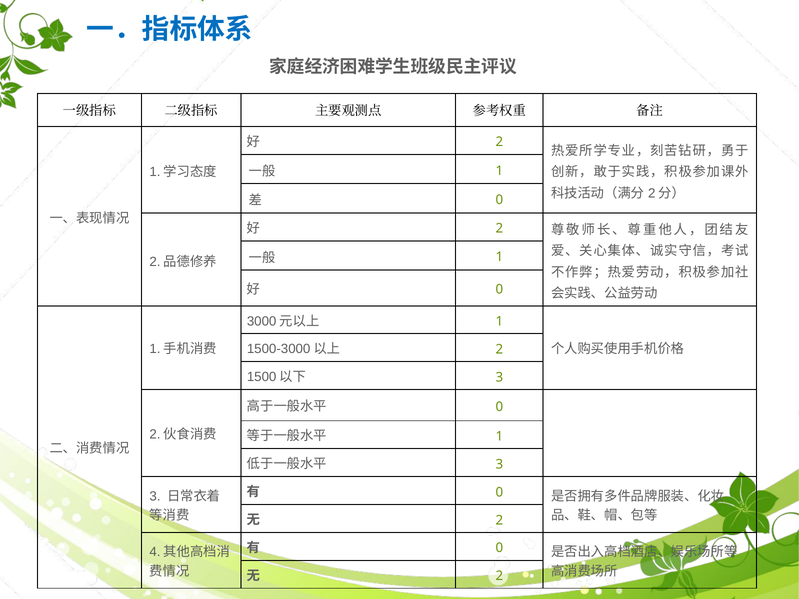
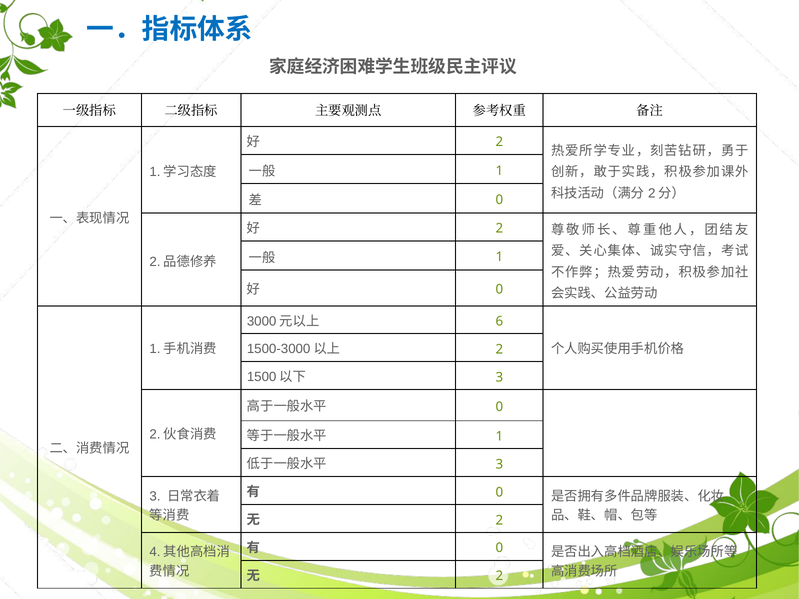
1: 1 -> 6 (499, 322)
